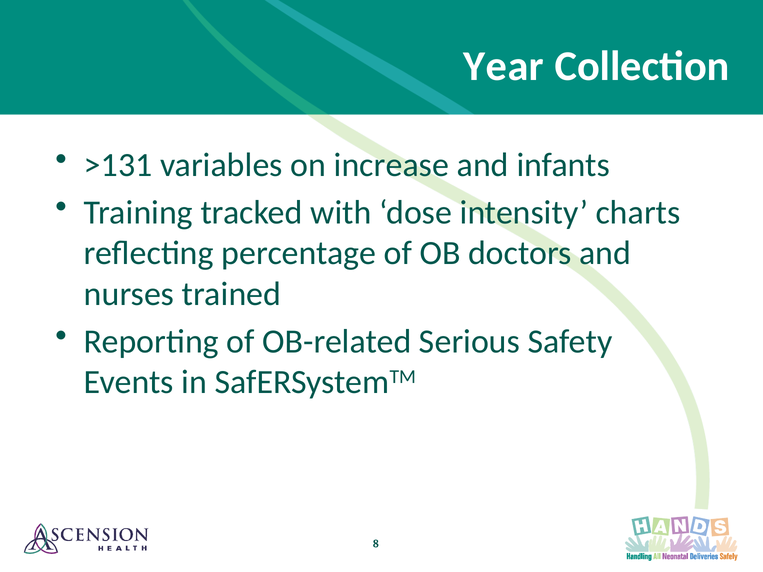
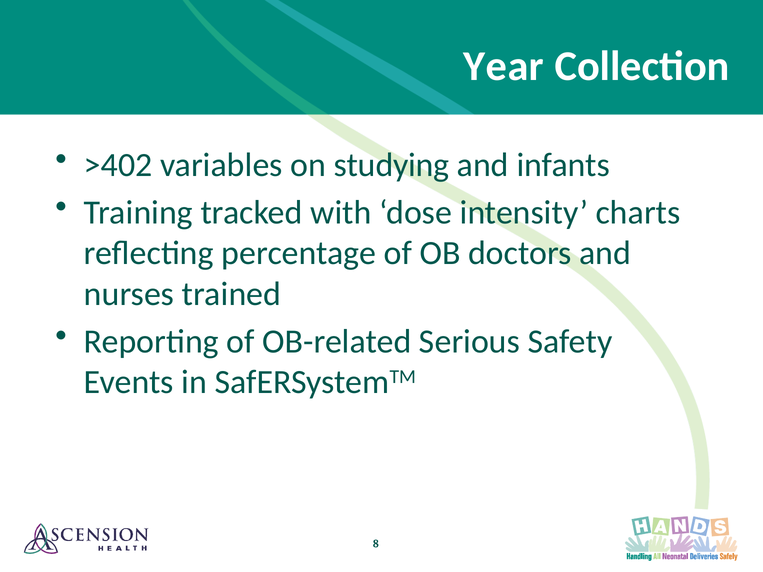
>131: >131 -> >402 (118, 165)
increase: increase -> studying (392, 165)
